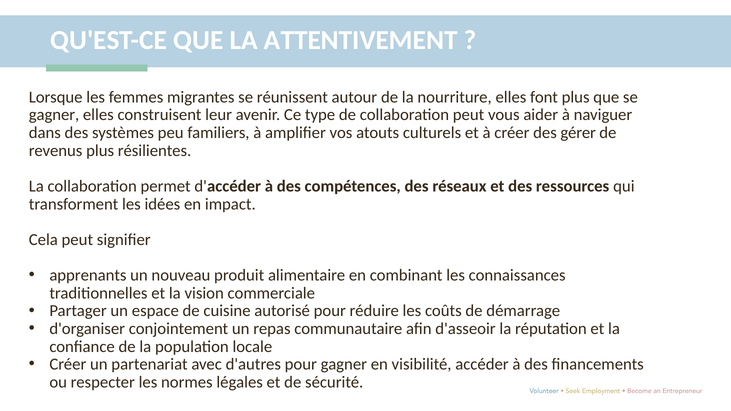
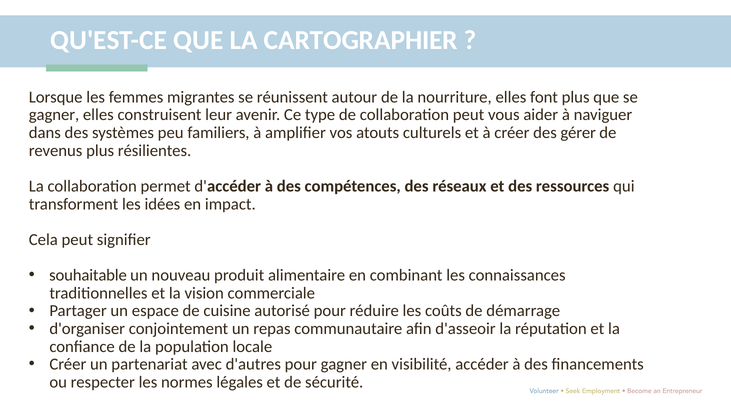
ATTENTIVEMENT: ATTENTIVEMENT -> CARTOGRAPHIER (361, 40)
apprenants: apprenants -> souhaitable (88, 275)
